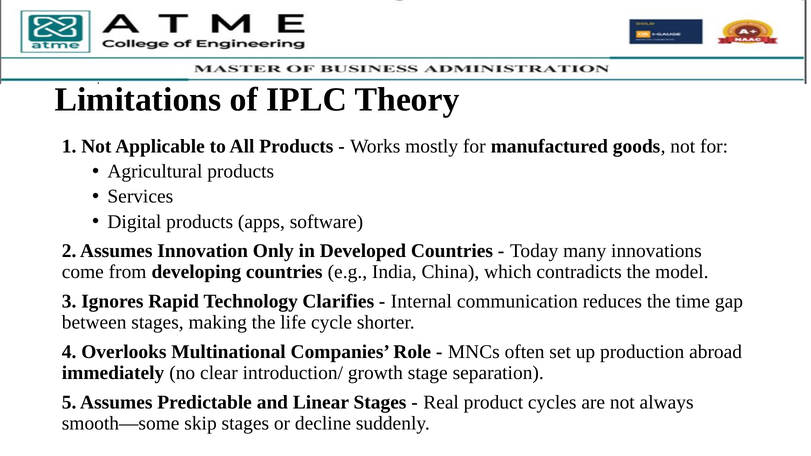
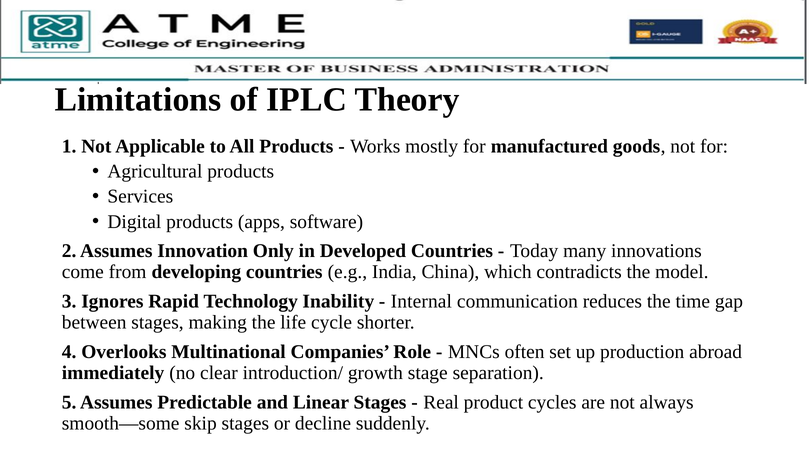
Clarifies: Clarifies -> Inability (338, 302)
